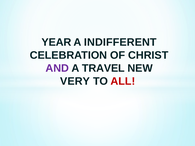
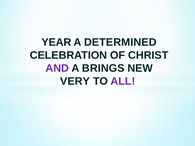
INDIFFERENT: INDIFFERENT -> DETERMINED (120, 42)
TRAVEL: TRAVEL -> BRINGS (103, 68)
ALL colour: red -> purple (123, 81)
